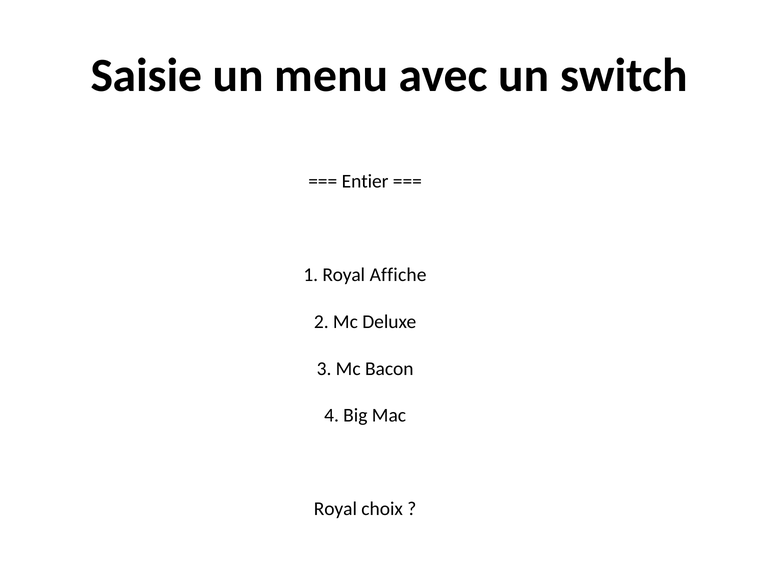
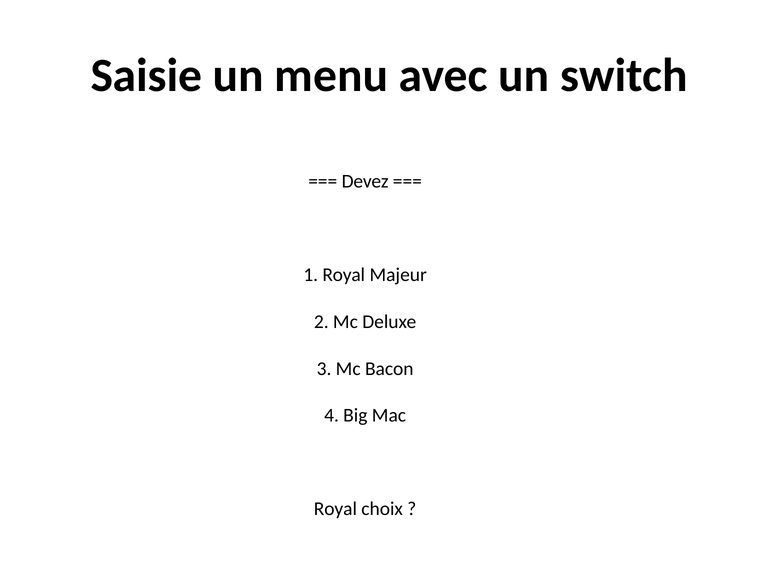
Entier: Entier -> Devez (365, 181)
Affiche: Affiche -> Majeur (398, 275)
